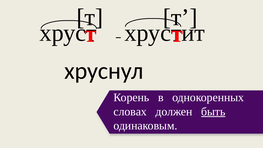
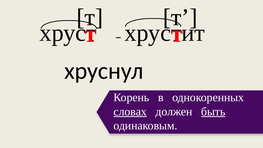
словах underline: none -> present (130, 112)
